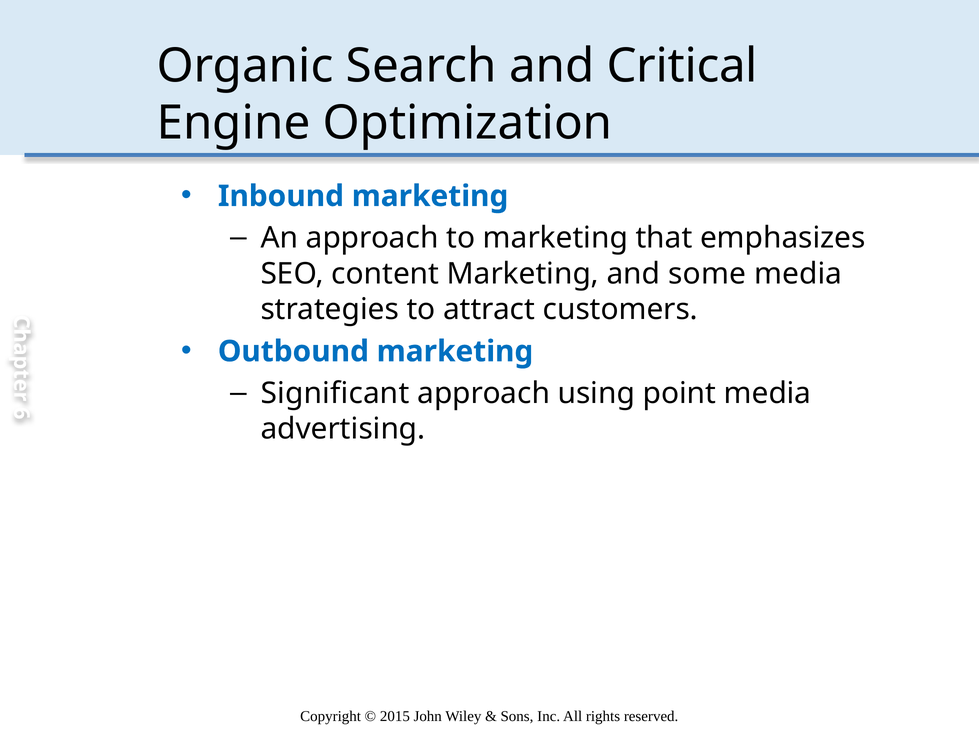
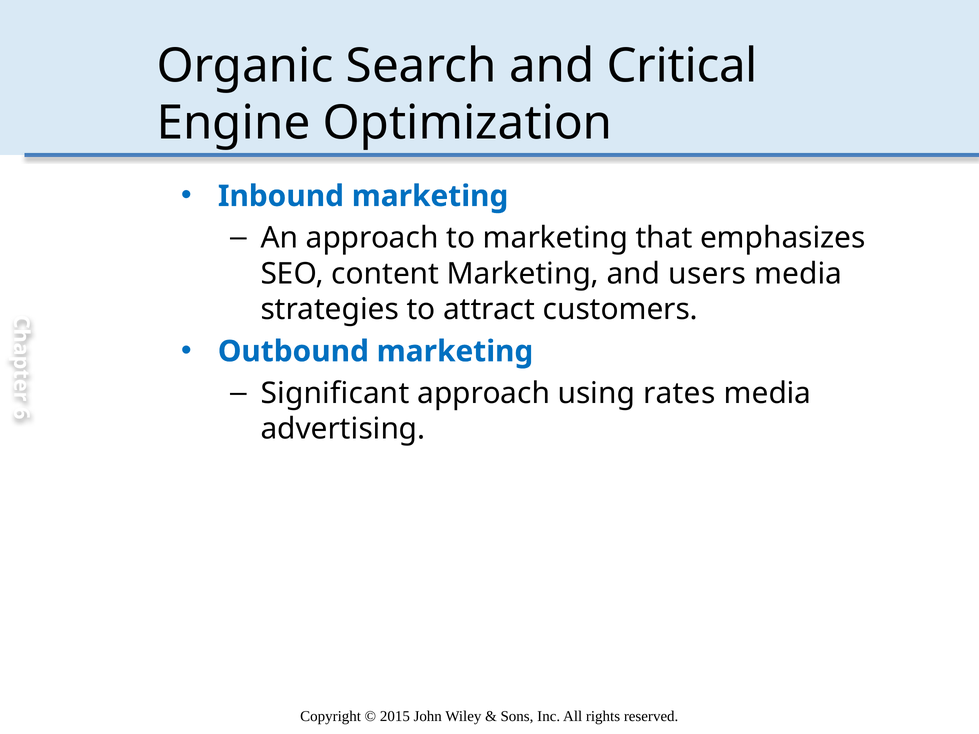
some: some -> users (707, 274)
point: point -> rates (679, 393)
